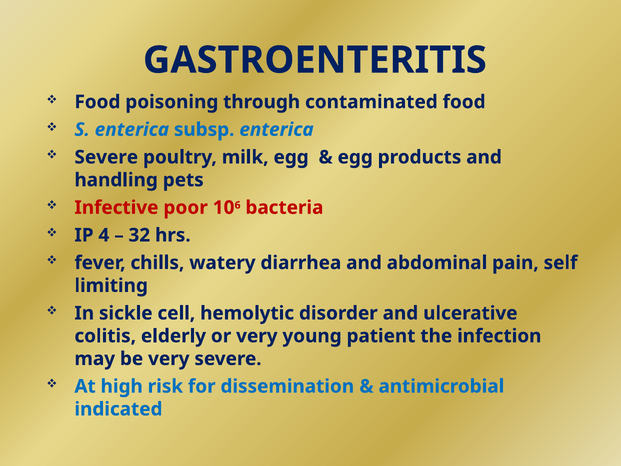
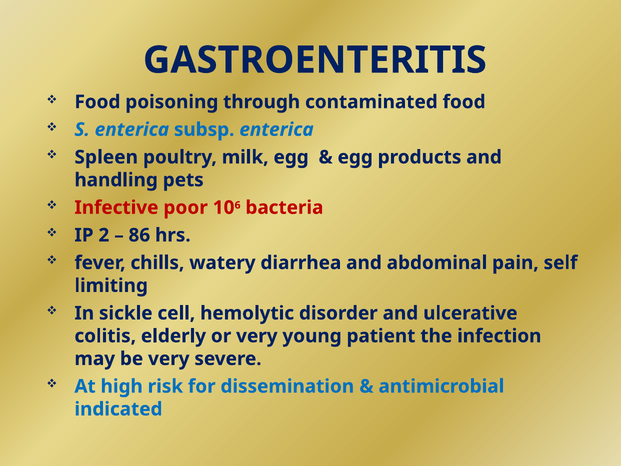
Severe: Severe -> Spleen (106, 157)
4: 4 -> 2 (104, 235)
32: 32 -> 86 (139, 235)
